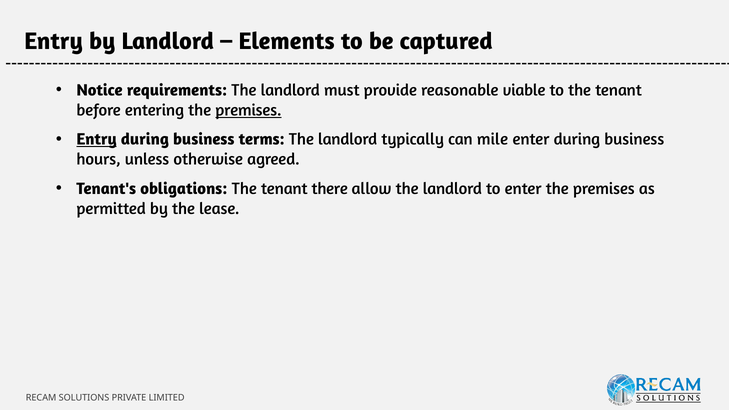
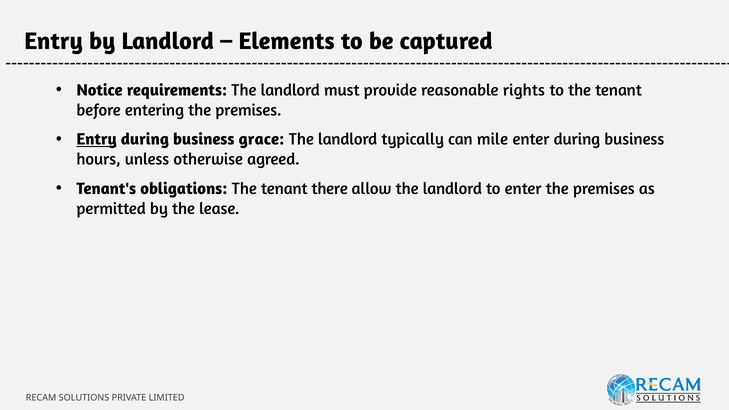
viable: viable -> rights (524, 90)
premises underline: present -> none (248, 110)
terms: terms -> grace (261, 139)
